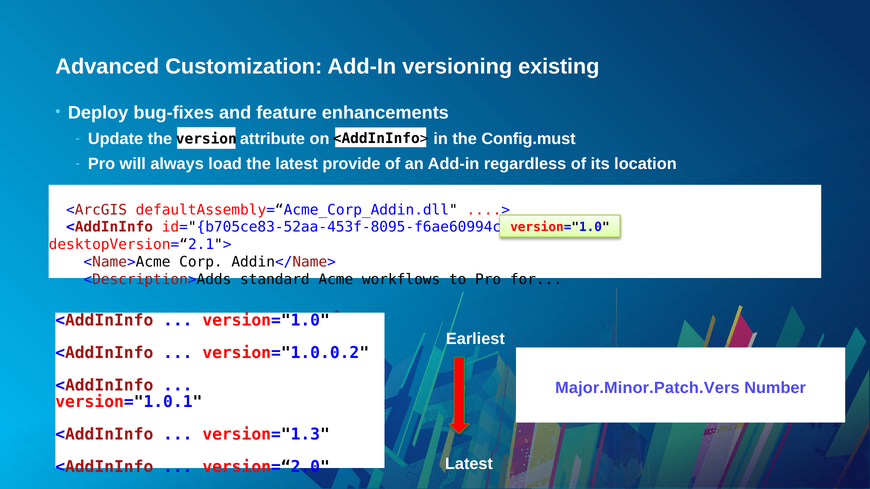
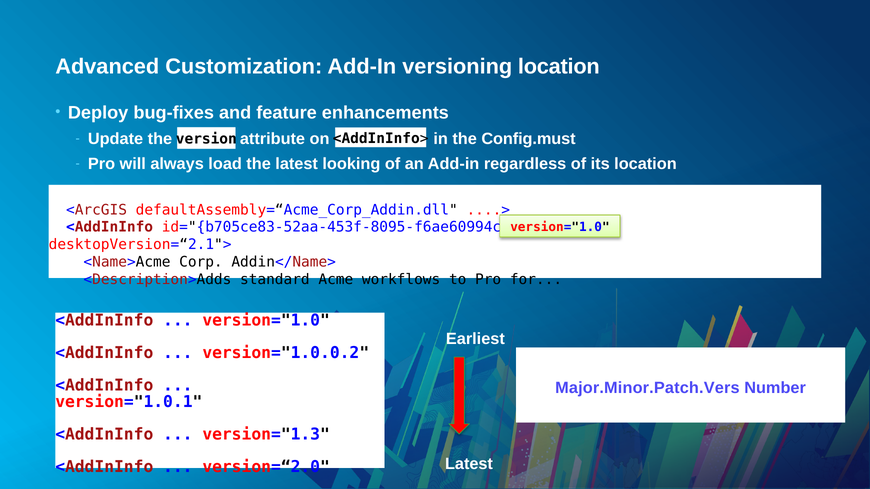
versioning existing: existing -> location (559, 66)
provide: provide -> looking (351, 164)
